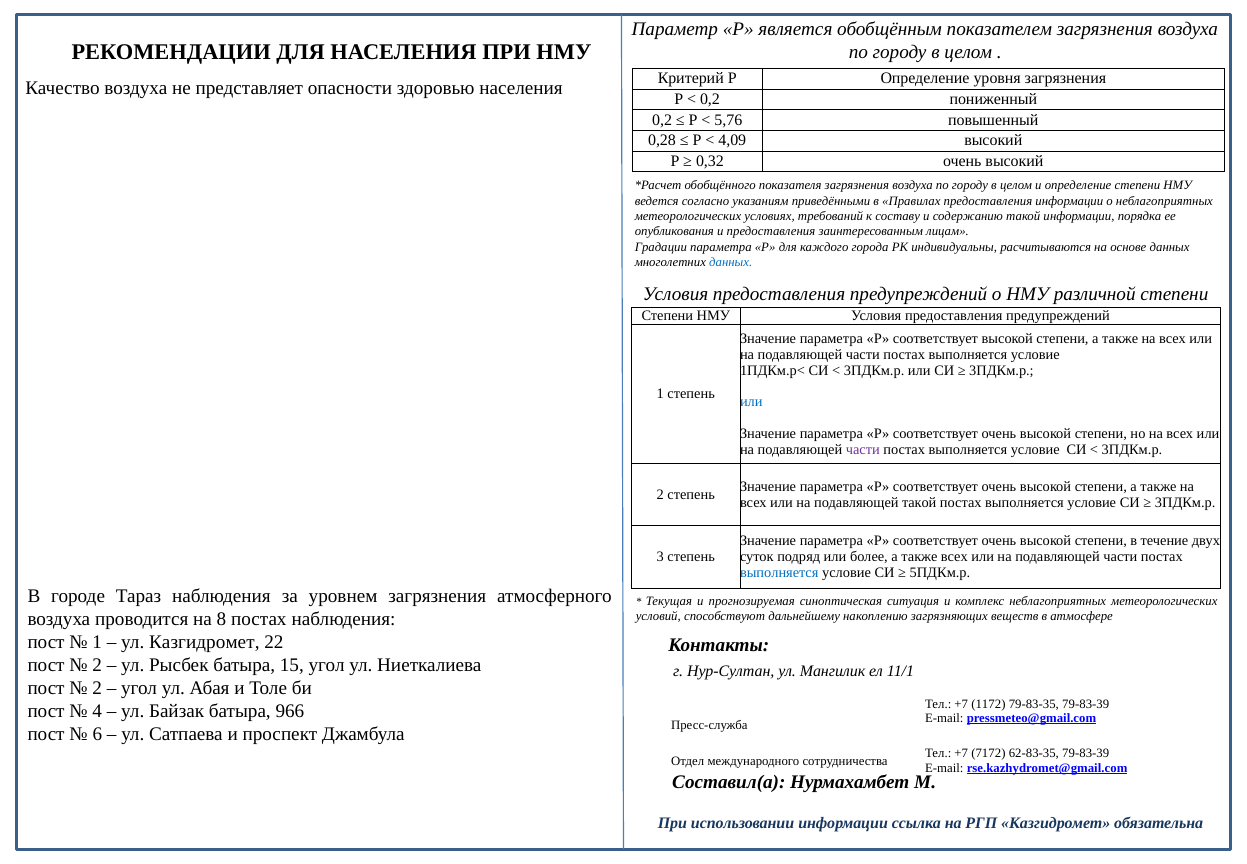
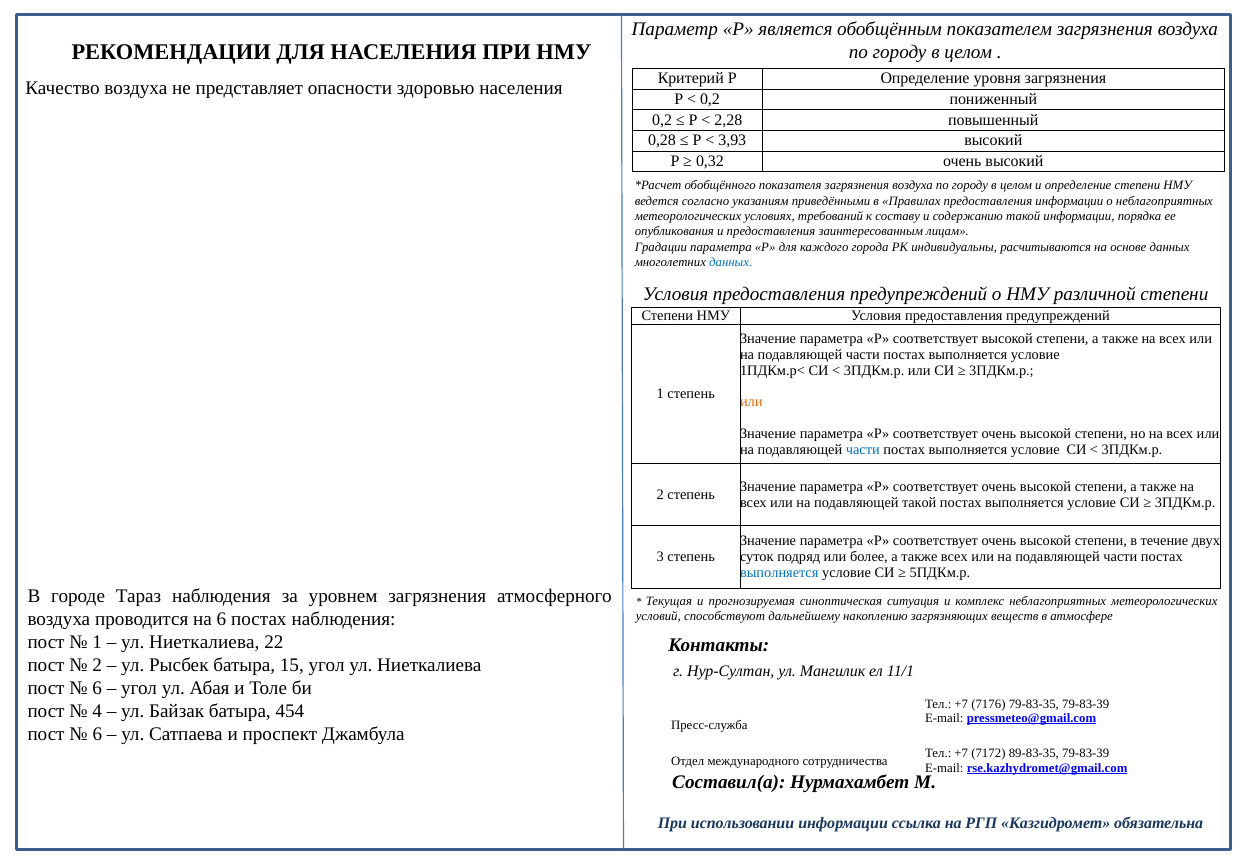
5,76: 5,76 -> 2,28 (728, 120)
4,09: 4,09 -> 3,93 (732, 140)
или colour: blue -> orange (751, 402)
части colour: purple -> blue (863, 450)
на 8: 8 -> 6 (221, 619)
Казгидромет: Казгидромет -> Ниеткалиева (204, 642)
2: 2 -> 6 (97, 688)
1172: 1172 -> 7176 (988, 703)
966: 966 -> 454 (290, 711)
62-83-35: 62-83-35 -> 89-83-35 (1034, 753)
